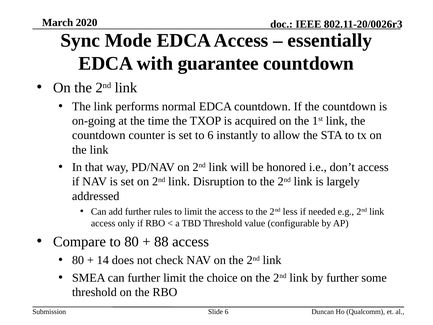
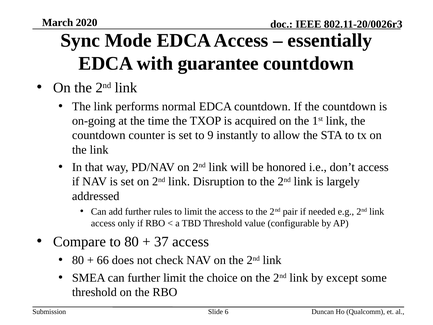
to 6: 6 -> 9 (210, 135)
less: less -> pair (290, 211)
88: 88 -> 37 (161, 241)
14: 14 -> 66 (103, 260)
by further: further -> except (342, 278)
